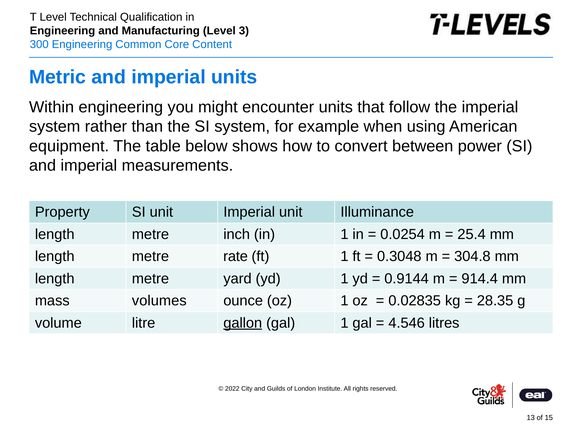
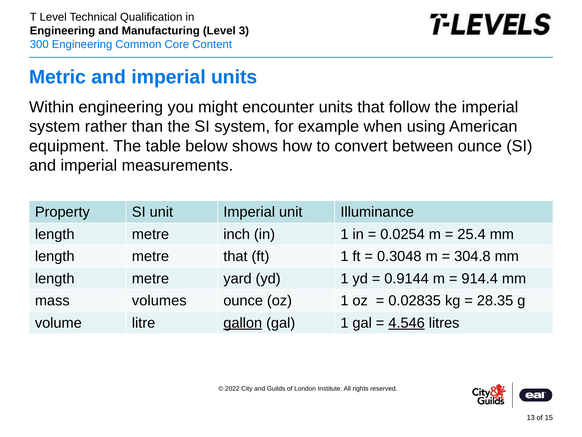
between power: power -> ounce (480, 146)
metre rate: rate -> that (235, 256)
4.546 underline: none -> present (407, 323)
